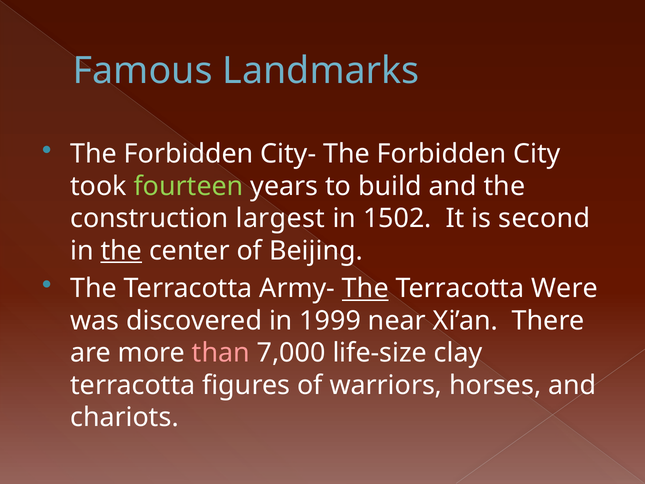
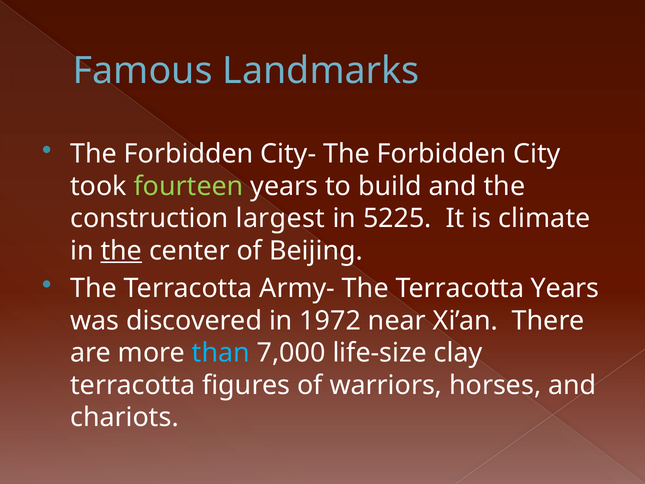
1502: 1502 -> 5225 (397, 218)
second: second -> climate (544, 218)
The underline: present -> none (365, 288)
Terracotta Were: Were -> Years (565, 288)
1999: 1999 -> 1972 (330, 321)
than colour: pink -> light blue (221, 353)
